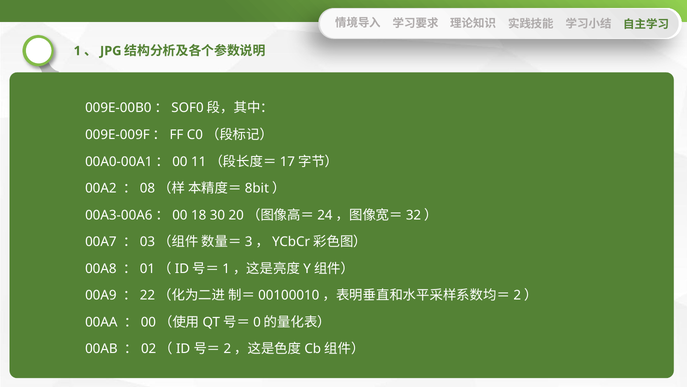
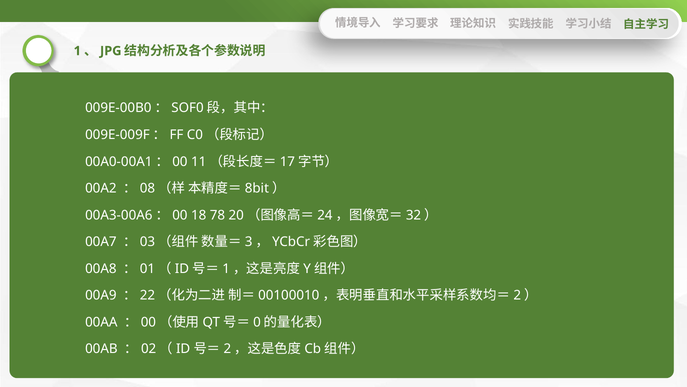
30: 30 -> 78 (217, 215)
